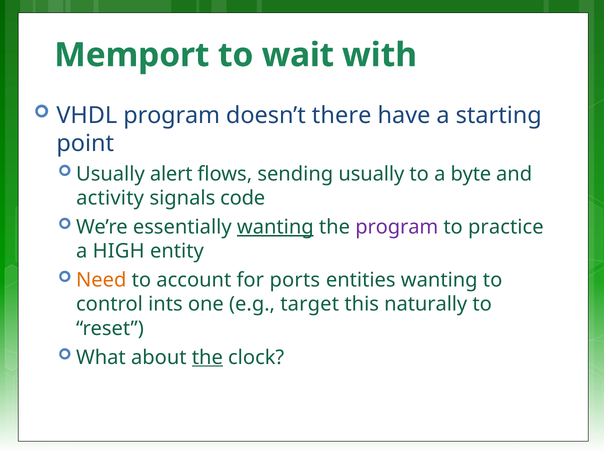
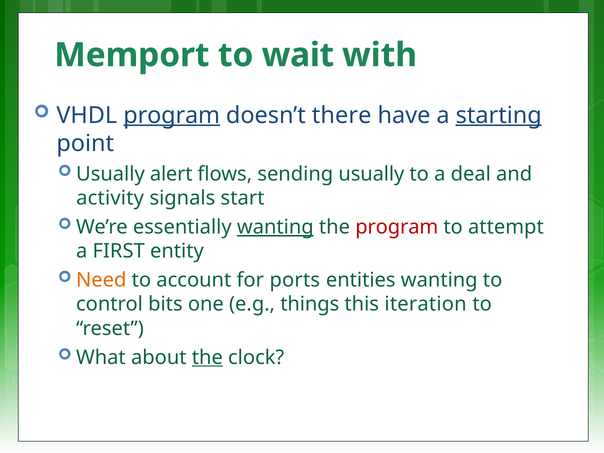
program underline: none -> present (172, 115)
starting underline: none -> present (499, 115)
byte: byte -> deal (471, 174)
code: code -> start (243, 198)
program colour: purple -> red (397, 227)
practice: practice -> attempt (506, 227)
HIGH: HIGH -> FIRST (119, 251)
ints: ints -> bits (165, 304)
target: target -> things (310, 304)
naturally: naturally -> iteration (426, 304)
